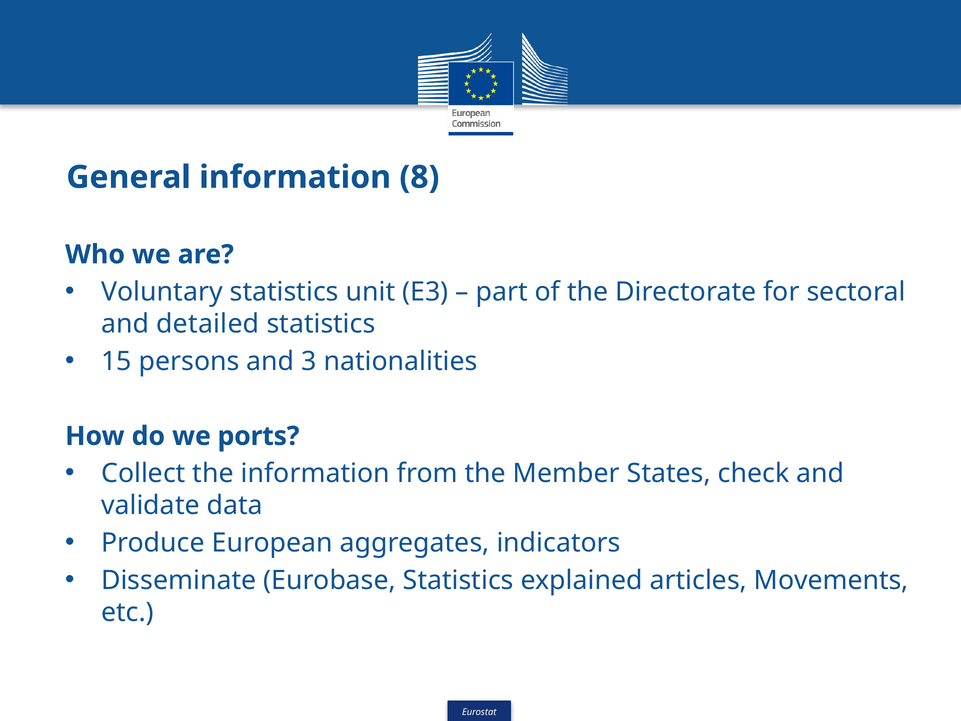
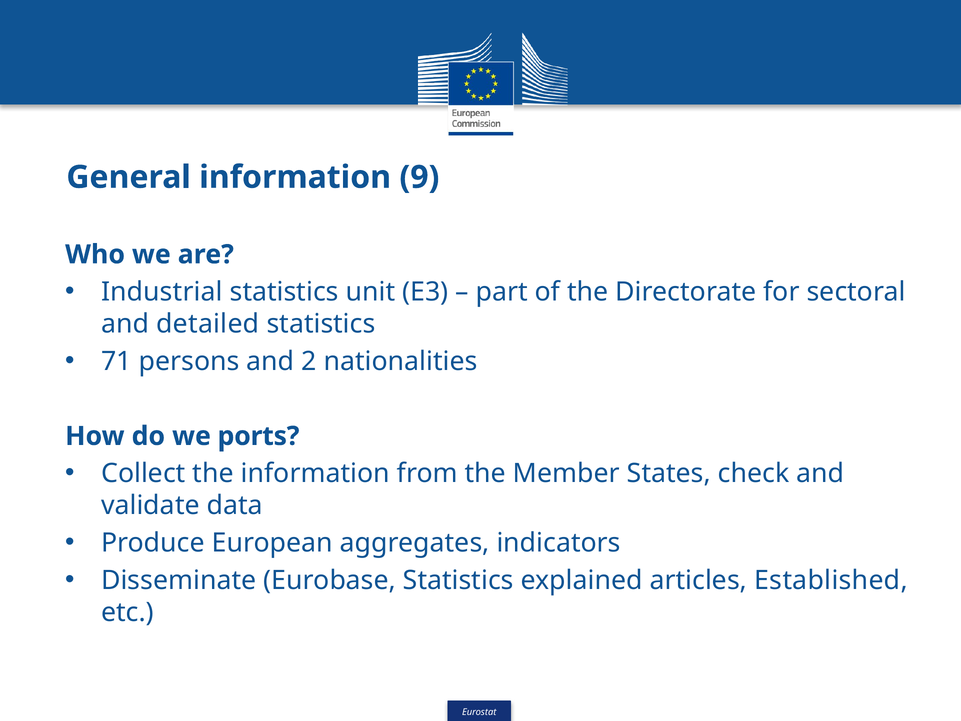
8: 8 -> 9 (419, 177)
Voluntary: Voluntary -> Industrial (162, 292)
15: 15 -> 71 (116, 361)
and 3: 3 -> 2 (309, 361)
Movements: Movements -> Established (831, 580)
